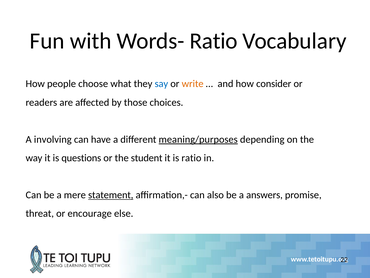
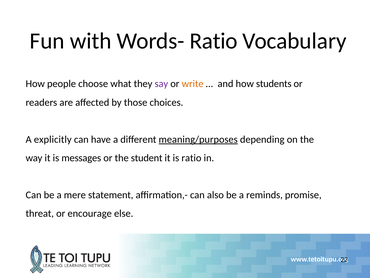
say colour: blue -> purple (161, 84)
consider: consider -> students (274, 84)
involving: involving -> explicitly (53, 139)
questions: questions -> messages (81, 158)
statement underline: present -> none (111, 195)
answers: answers -> reminds (264, 195)
